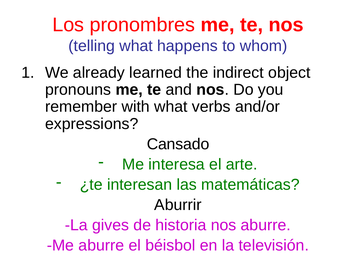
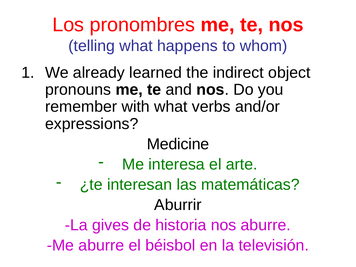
Cansado: Cansado -> Medicine (178, 144)
